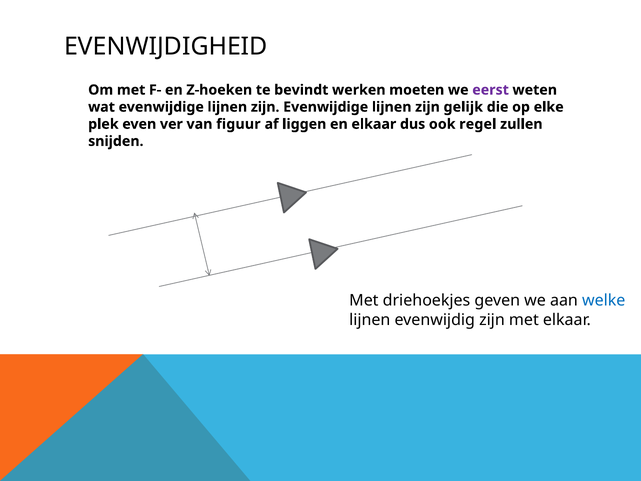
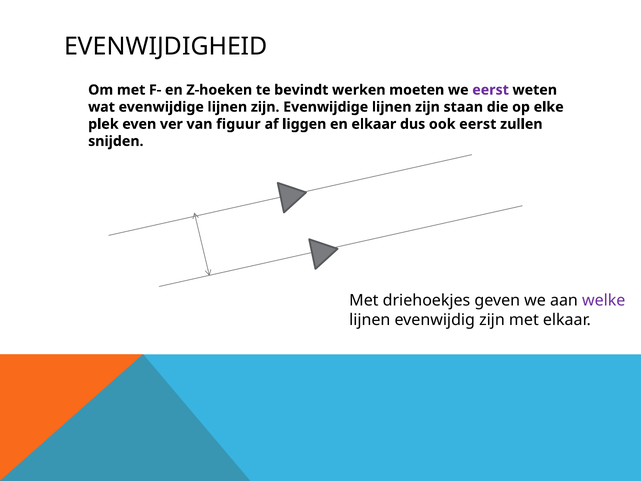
gelijk: gelijk -> staan (463, 107)
ook regel: regel -> eerst (478, 124)
welke colour: blue -> purple (604, 300)
